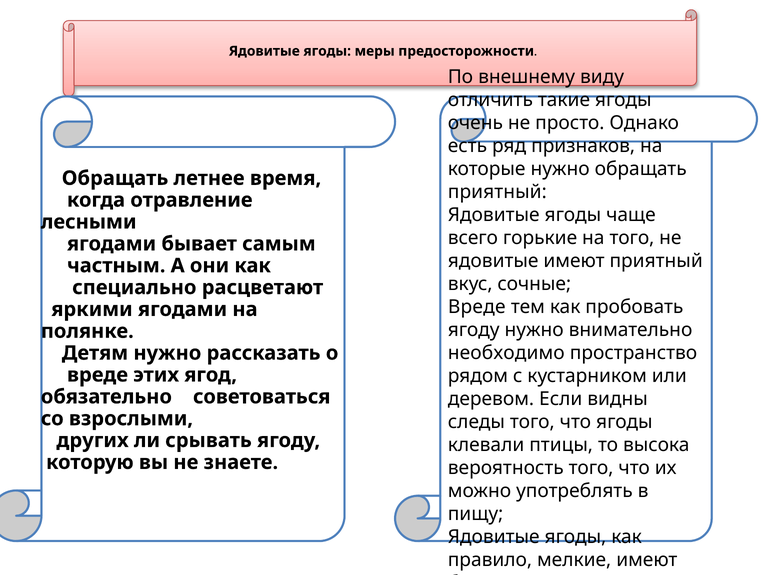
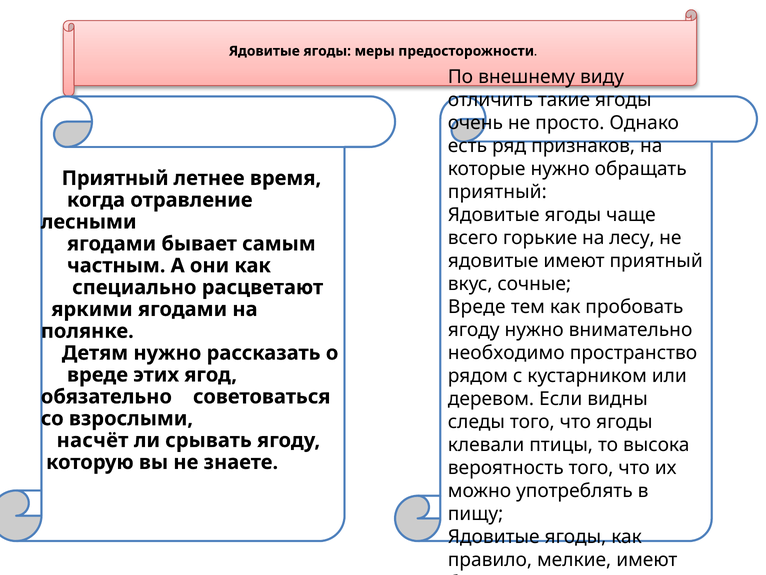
Обращать: Обращать -> Приятный (115, 178)
на того: того -> лесу (632, 238)
других: других -> насчёт (92, 440)
